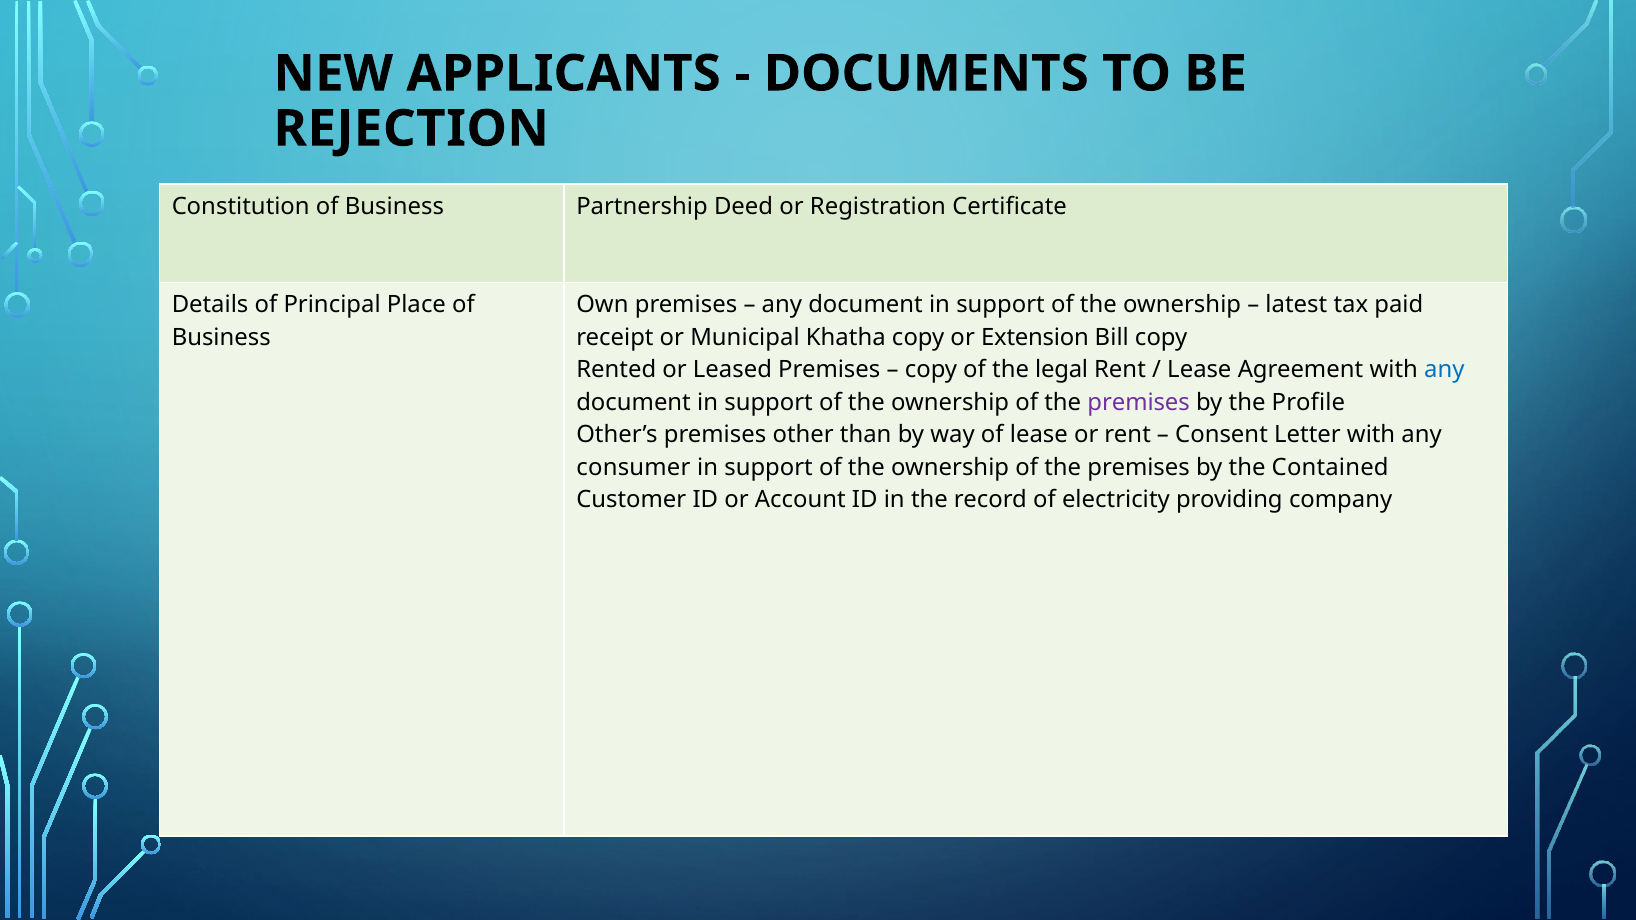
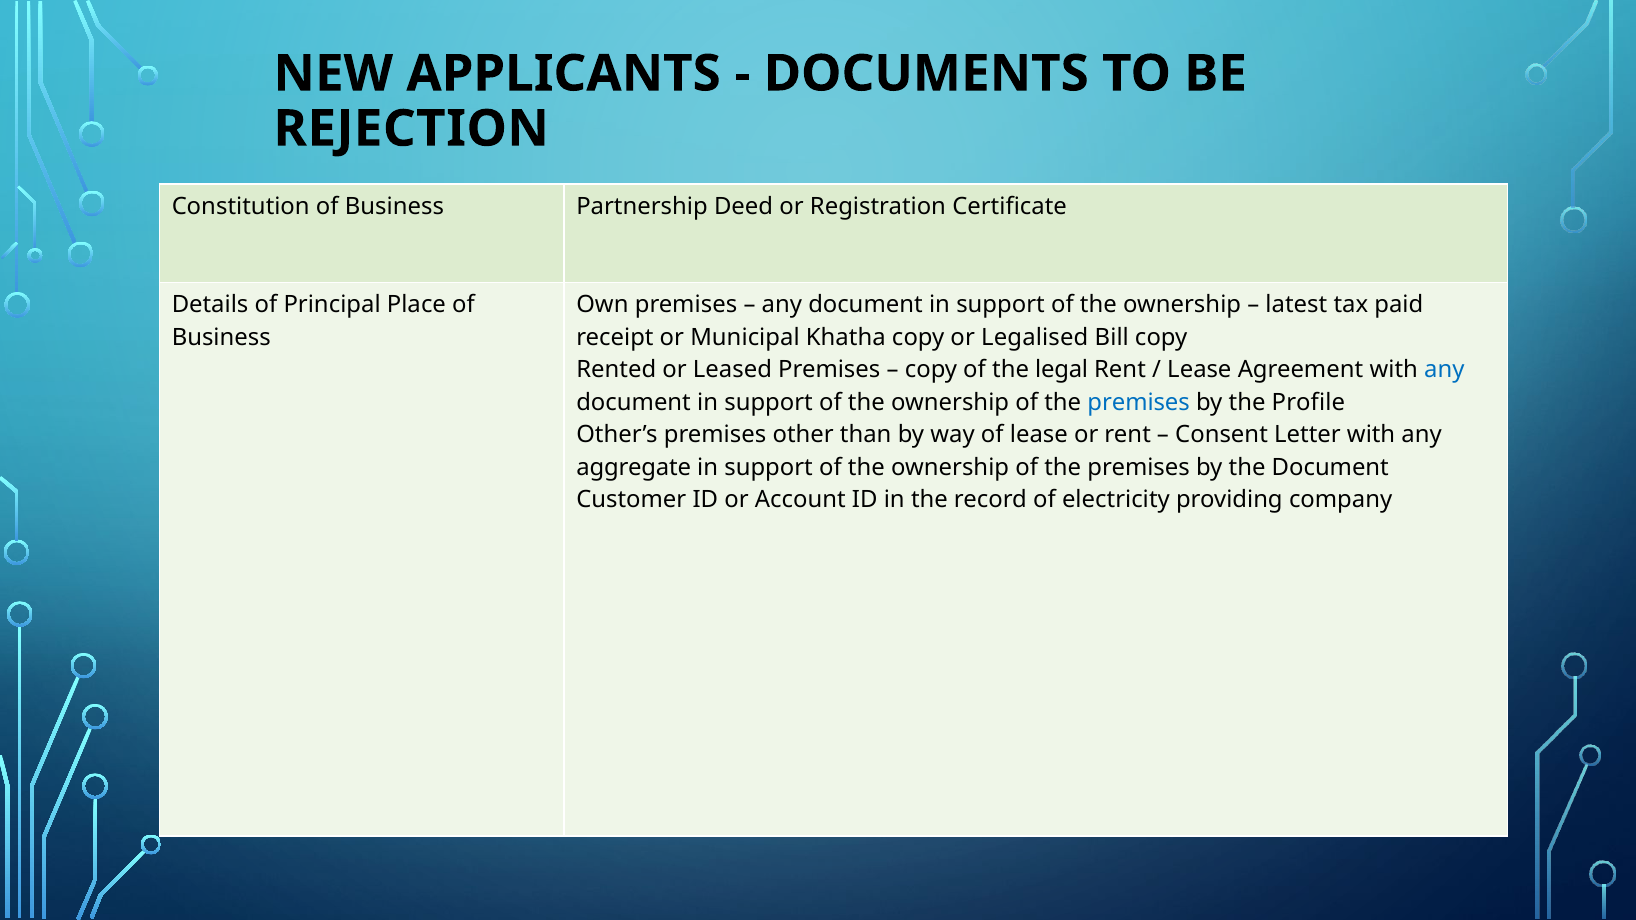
Extension: Extension -> Legalised (1035, 338)
premises colour: purple -> blue (1139, 403)
consumer: consumer -> aggregate (634, 468)
the Contained: Contained -> Document (1330, 468)
